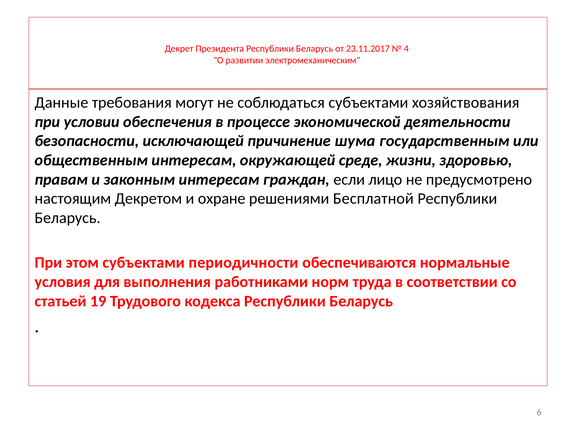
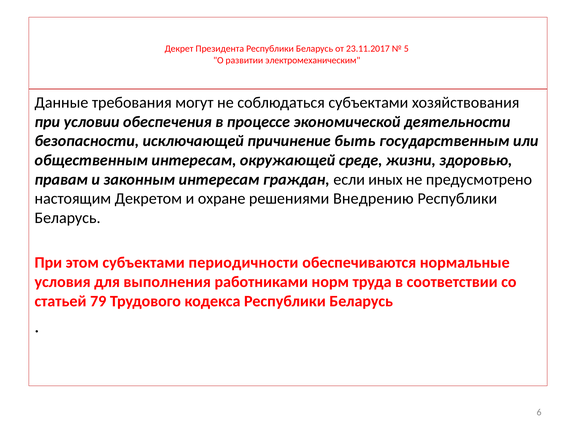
4: 4 -> 5 (406, 49)
шума: шума -> быть (355, 141)
лицо: лицо -> иных (385, 179)
Бесплатной: Бесплатной -> Внедрению (373, 199)
19: 19 -> 79 (98, 301)
